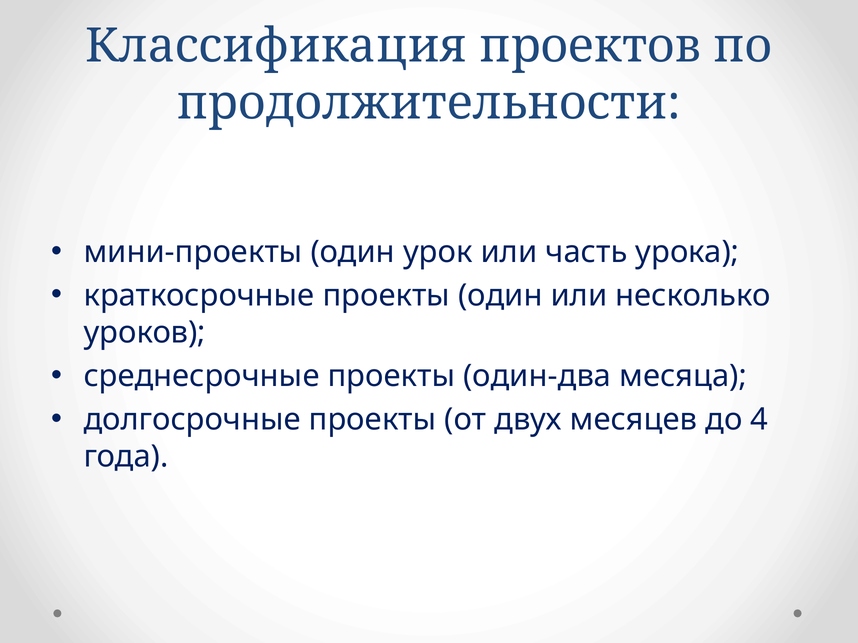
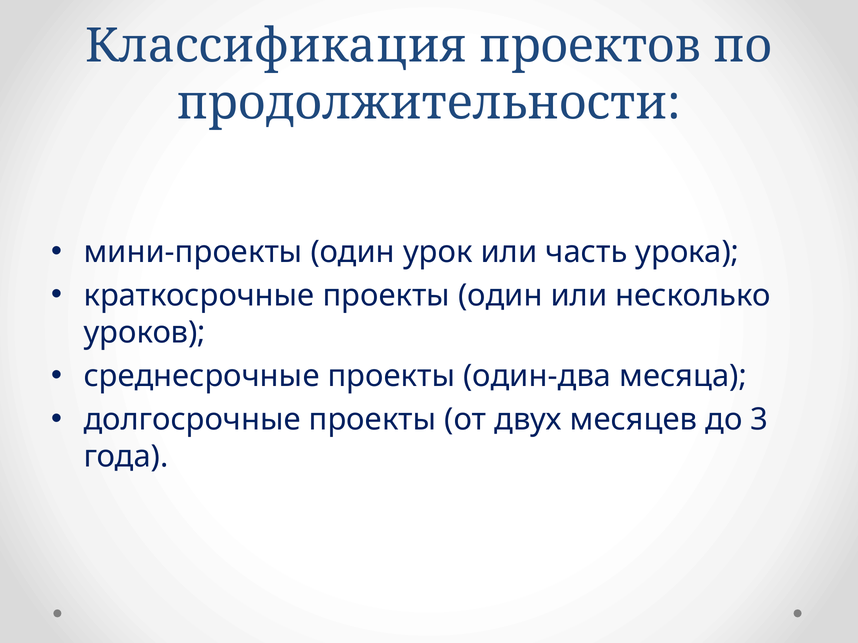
4: 4 -> 3 (759, 420)
